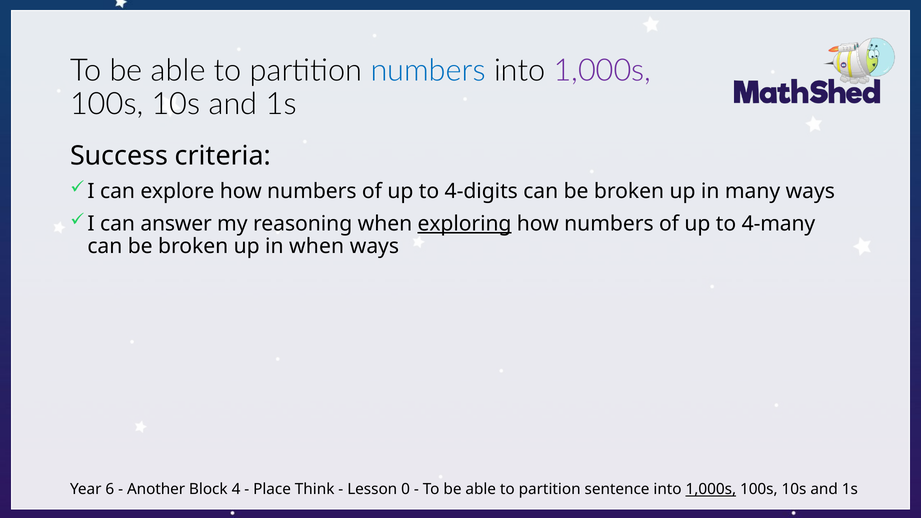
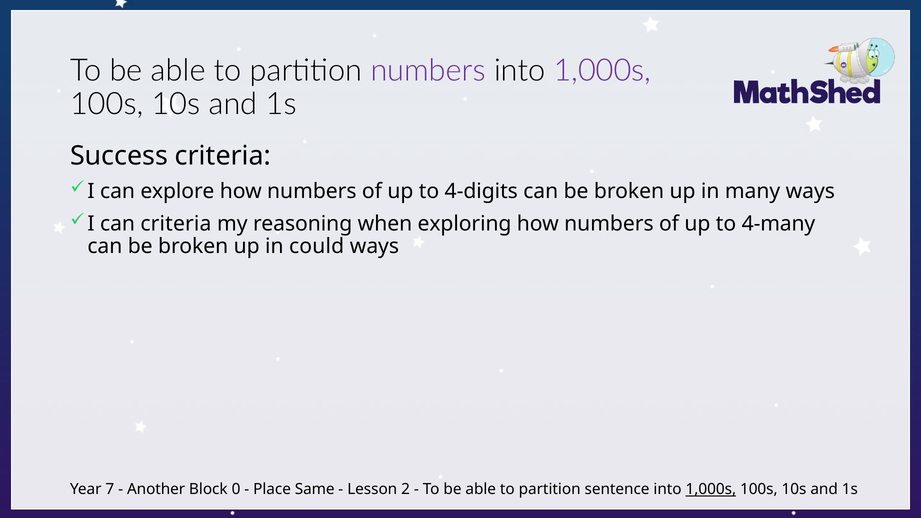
numbers colour: blue -> purple (428, 71)
can answer: answer -> criteria (176, 224)
exploring underline: present -> none (465, 224)
in when: when -> could (317, 246)
6: 6 -> 7 (110, 489)
4: 4 -> 0 (236, 489)
Think: Think -> Same (315, 489)
0: 0 -> 2 (406, 489)
